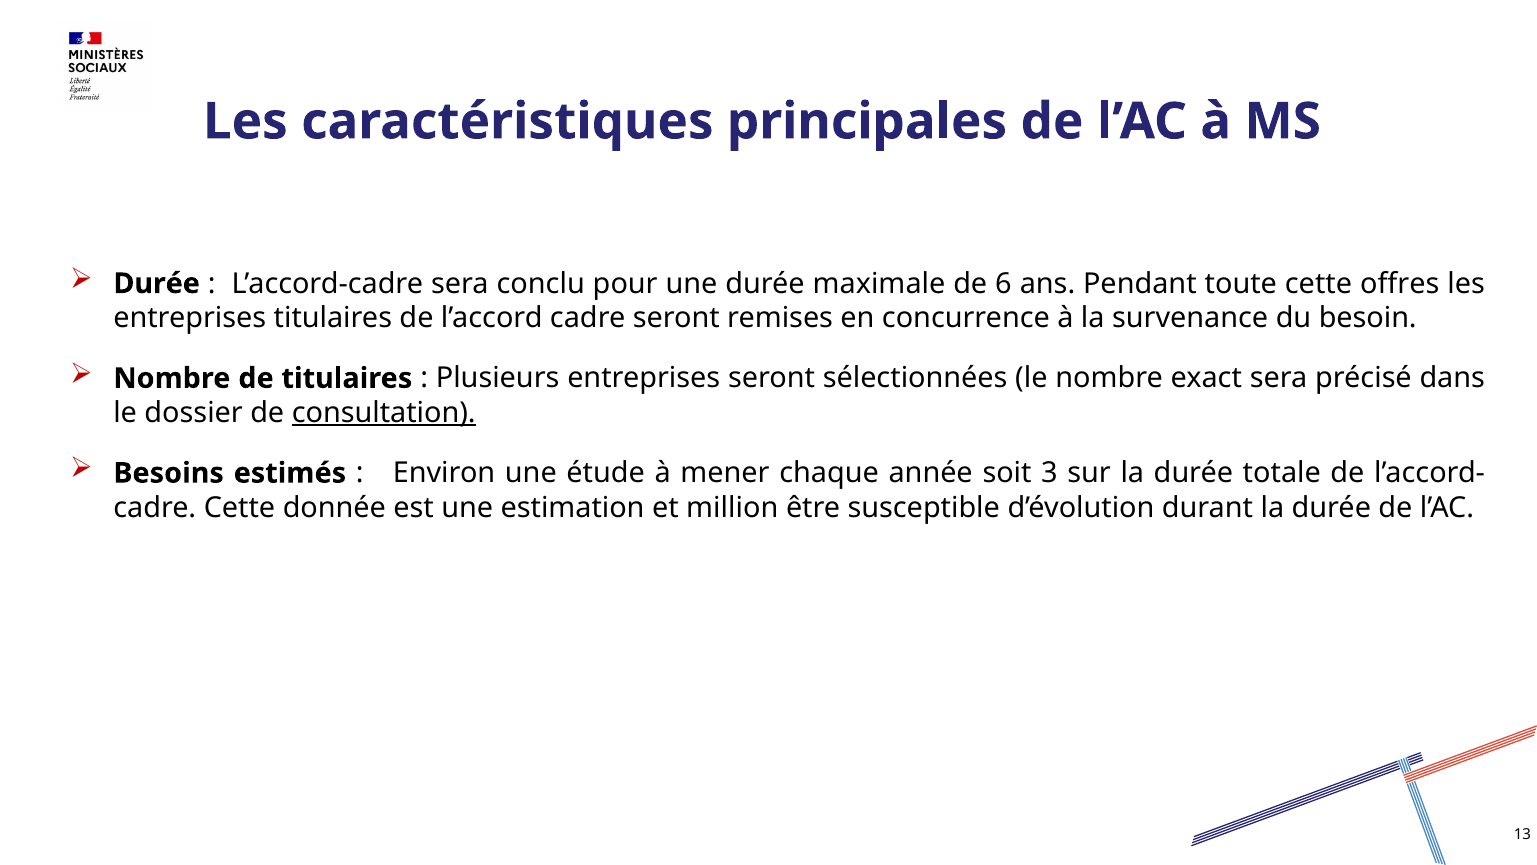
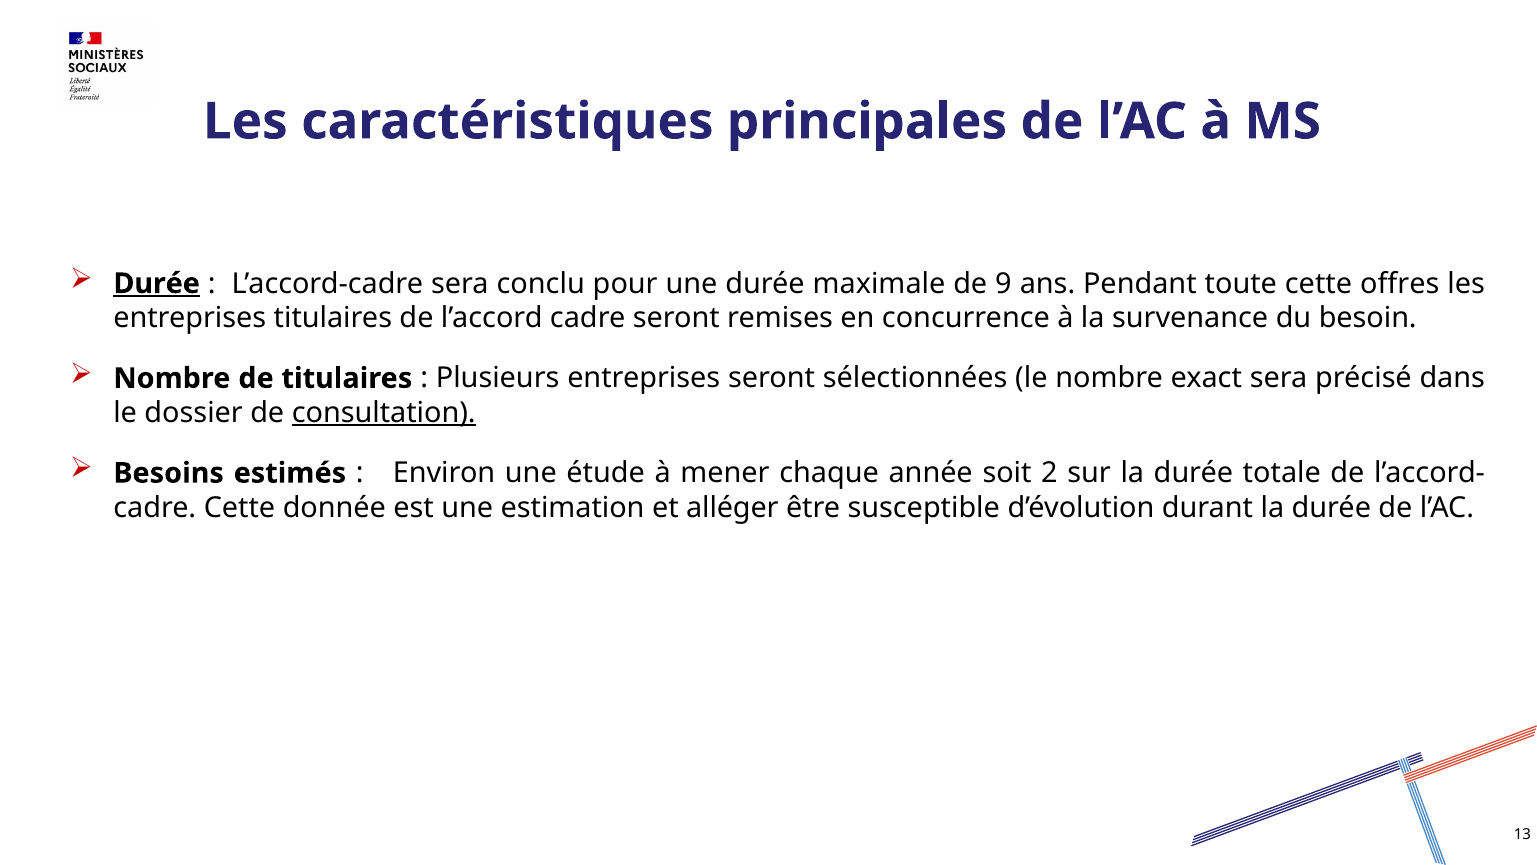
Durée underline: none -> present (157, 283)
6: 6 -> 9 (1003, 283)
3: 3 -> 2 (1049, 473)
million: million -> alléger (732, 507)
